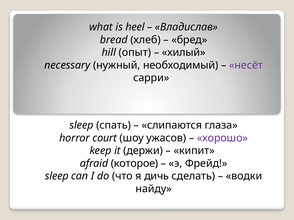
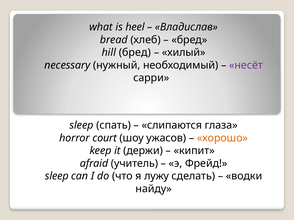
hill опыт: опыт -> бред (135, 53)
хорошо colour: purple -> orange (222, 138)
которое: которое -> учитель (134, 164)
дичь: дичь -> лужу (157, 176)
